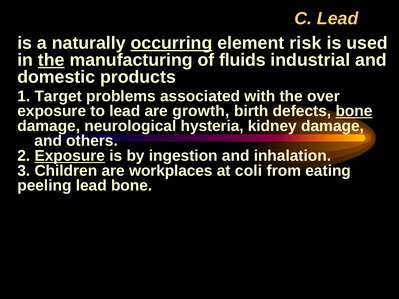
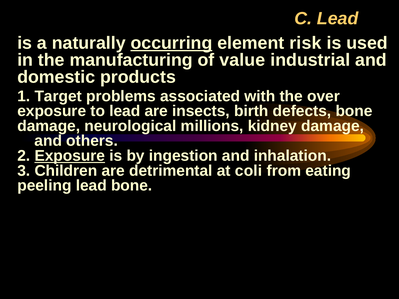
the underline: present -> none (51, 60)
fluids: fluids -> value (242, 60)
growth: growth -> insects (201, 111)
bone underline: present -> none (354, 111)
hysteria: hysteria -> millions (212, 126)
workplaces: workplaces -> detrimental (171, 171)
